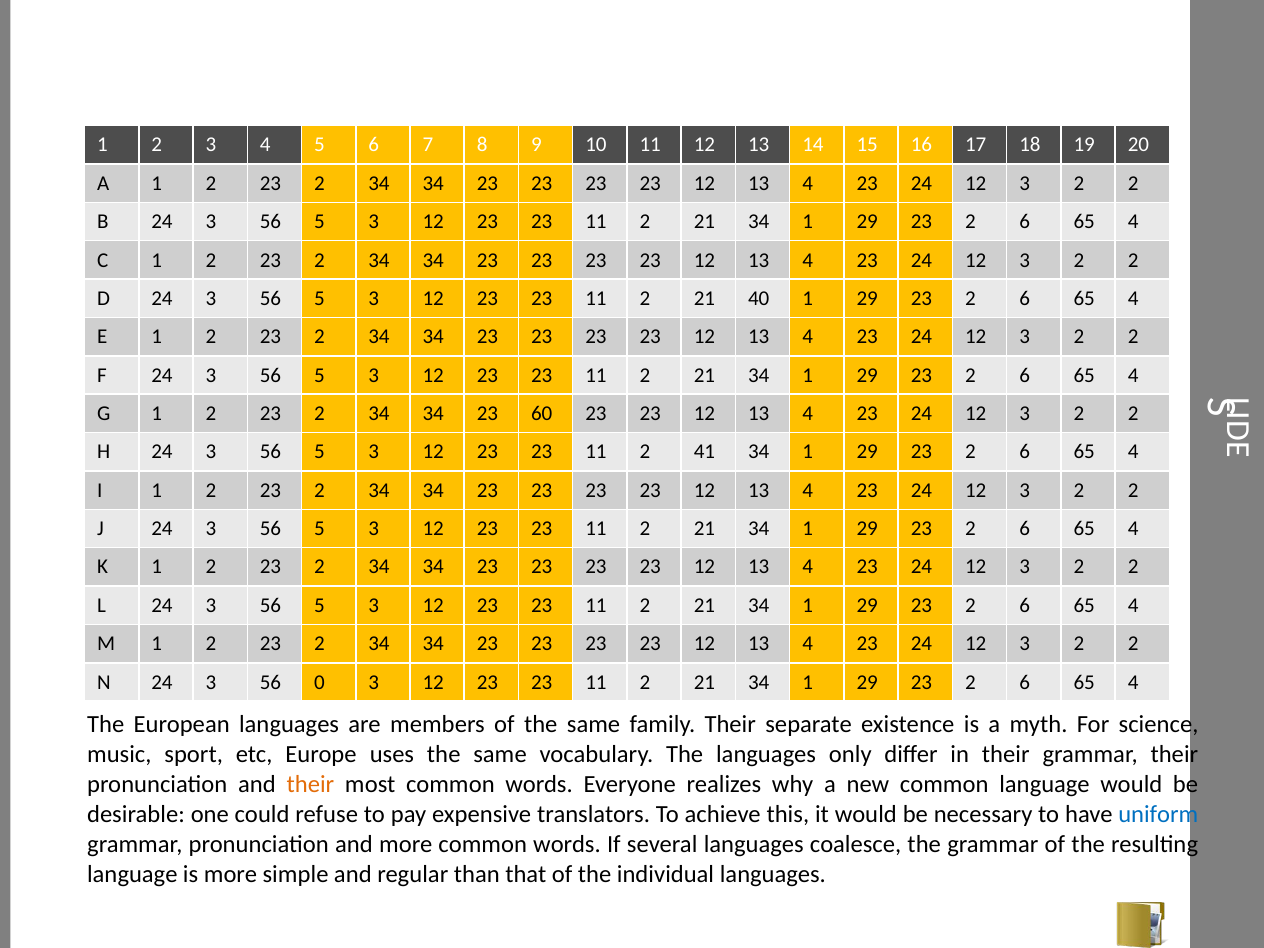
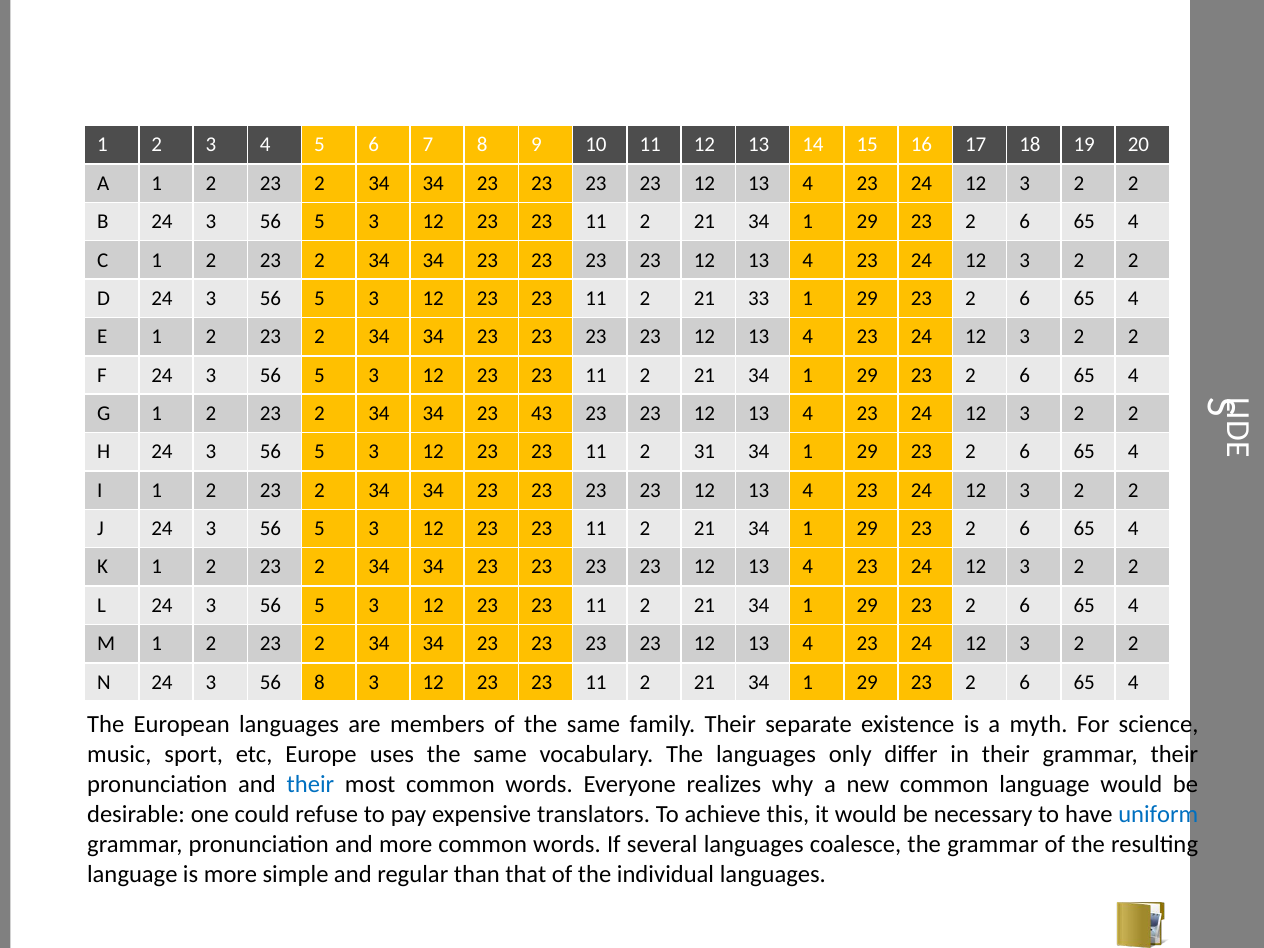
40: 40 -> 33 (759, 298)
60: 60 -> 43 (542, 414)
41: 41 -> 31 (704, 452)
56 0: 0 -> 8 (319, 682)
their colour: orange -> blue (310, 784)
